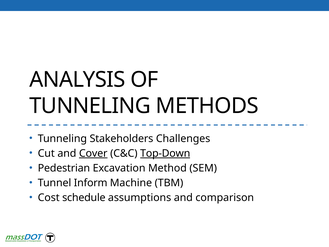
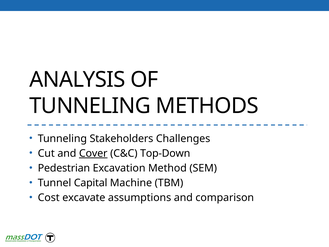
Top-Down underline: present -> none (165, 153)
Inform: Inform -> Capital (91, 183)
schedule: schedule -> excavate (84, 198)
